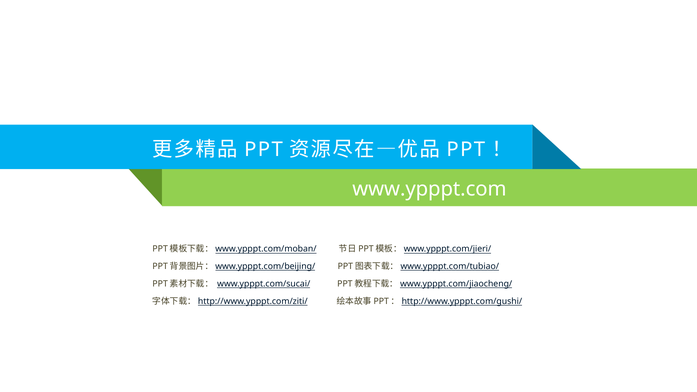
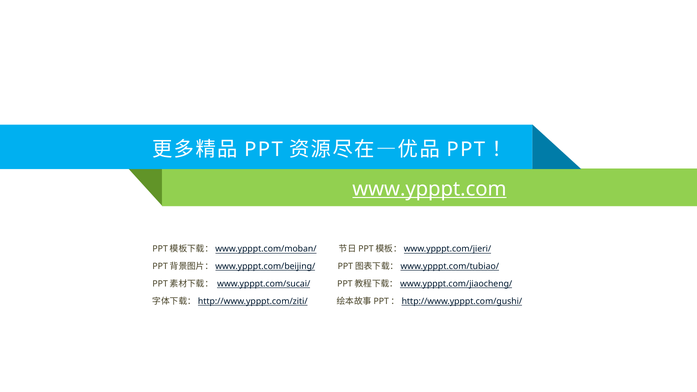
www.ypppt.com underline: none -> present (429, 189)
